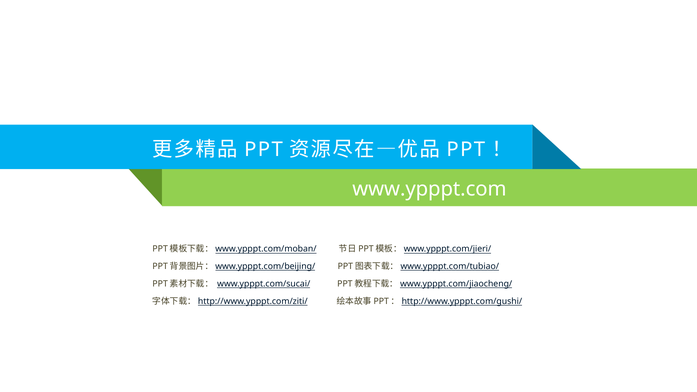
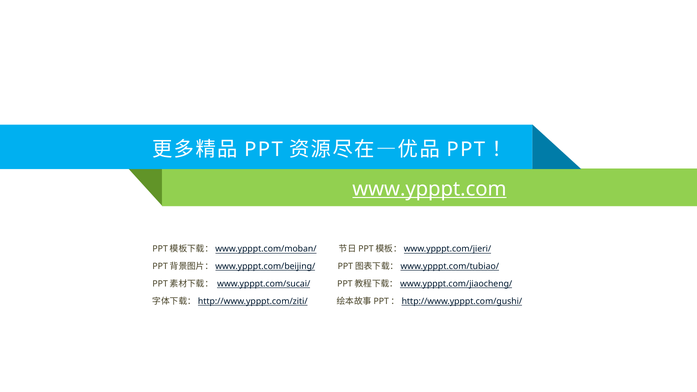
www.ypppt.com underline: none -> present (429, 189)
